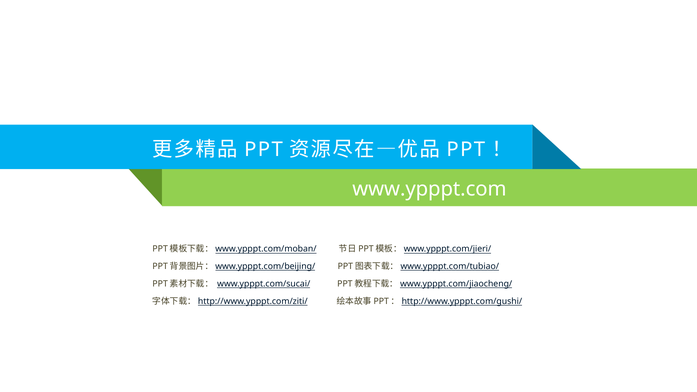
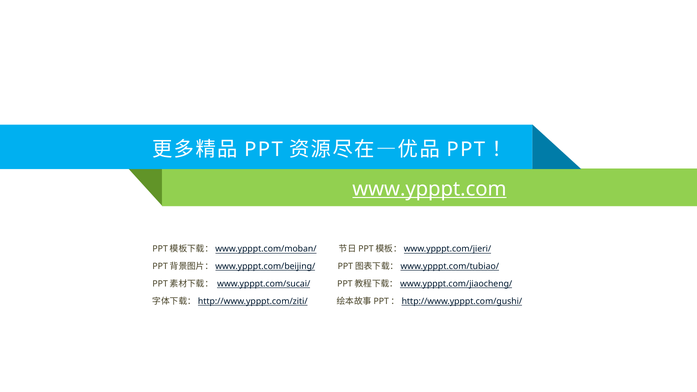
www.ypppt.com underline: none -> present (429, 189)
